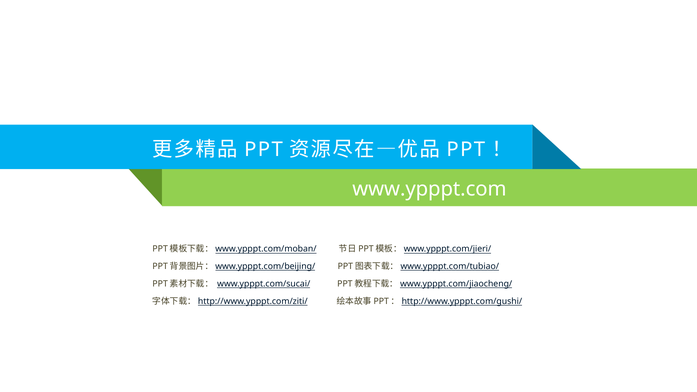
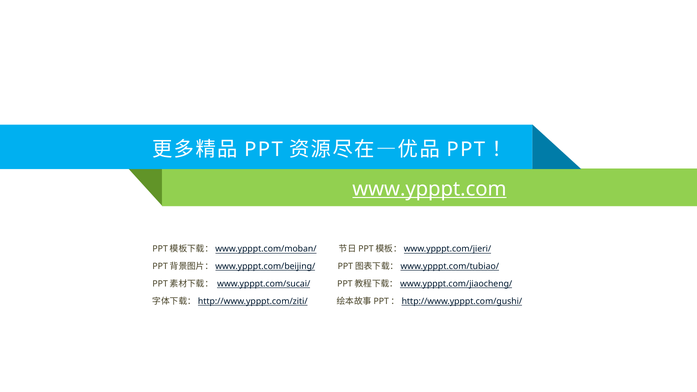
www.ypppt.com underline: none -> present (429, 189)
